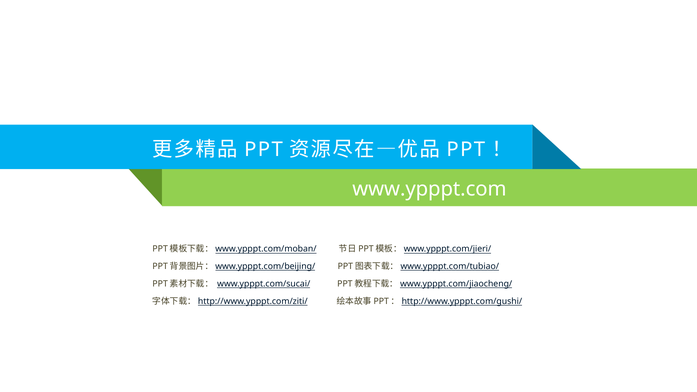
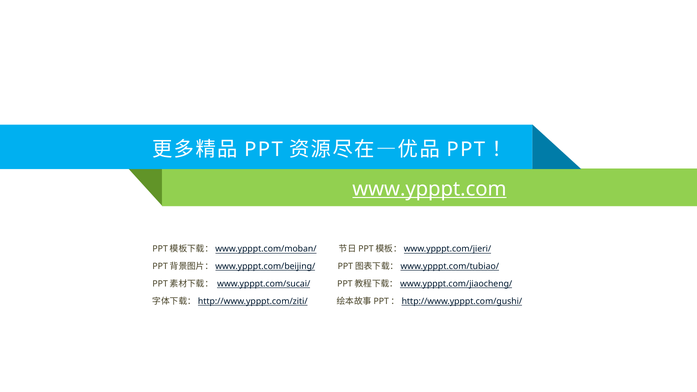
www.ypppt.com underline: none -> present (429, 189)
